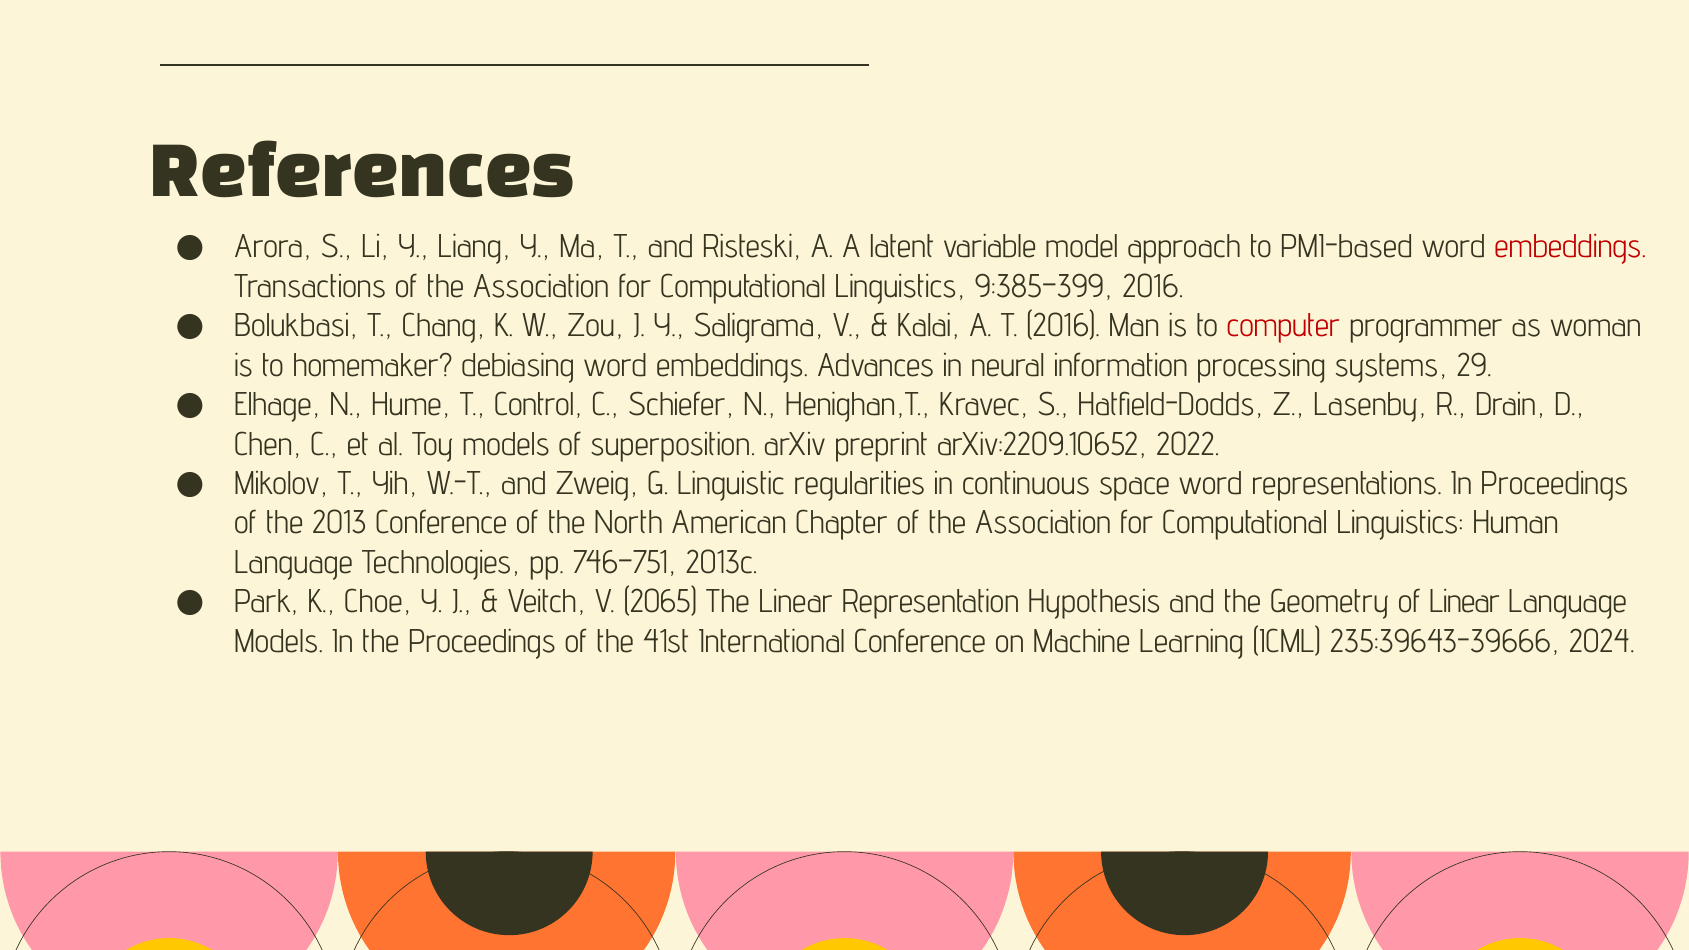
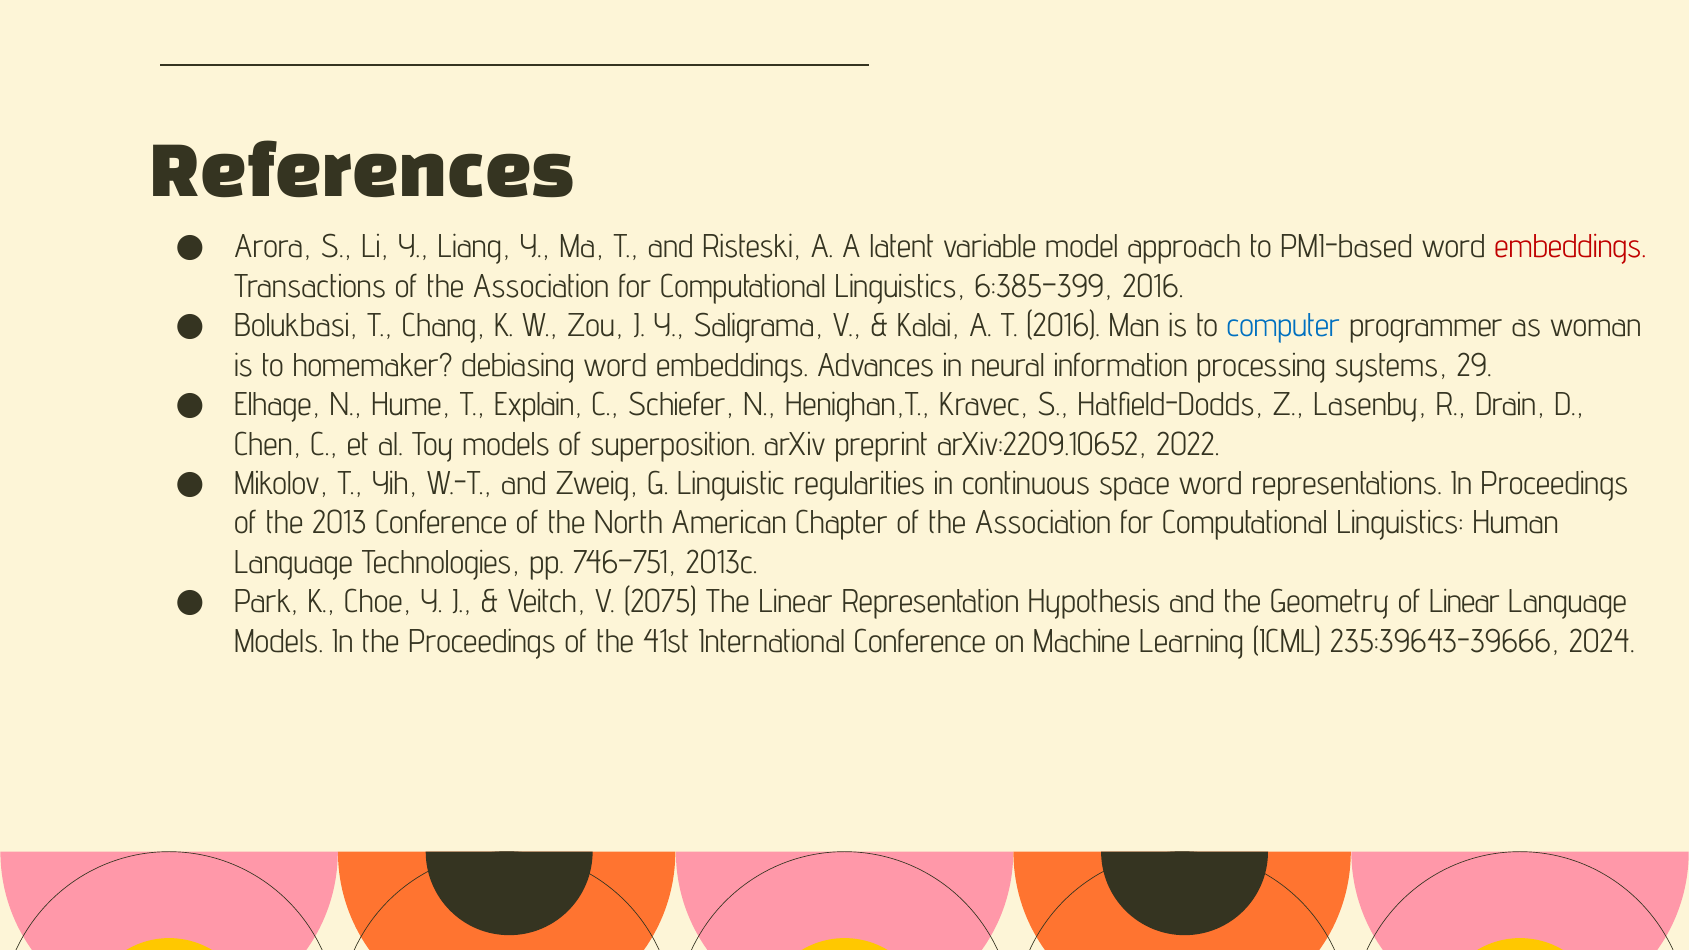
9:385–399: 9:385–399 -> 6:385–399 (1044, 287)
computer colour: red -> blue (1284, 326)
Control: Control -> Explain (539, 405)
2065: 2065 -> 2075 (660, 602)
